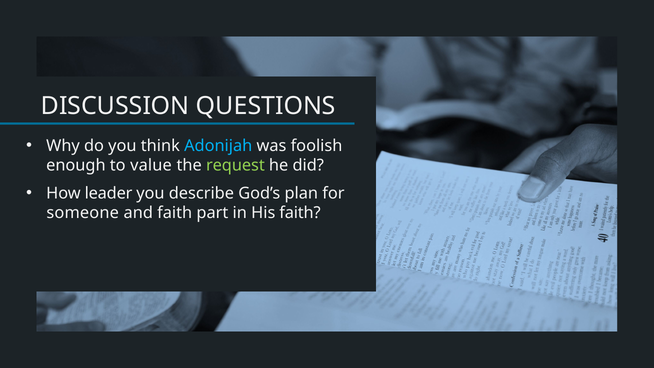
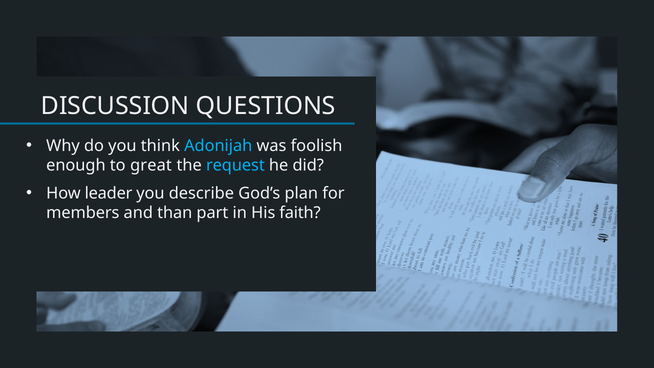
value: value -> great (151, 165)
request colour: light green -> light blue (235, 165)
someone: someone -> members (83, 213)
and faith: faith -> than (175, 213)
